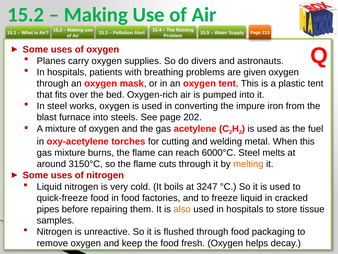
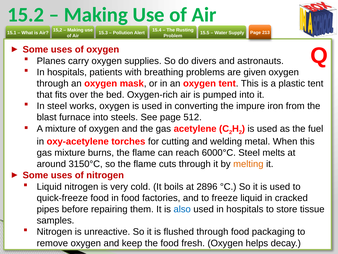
202: 202 -> 512 (193, 117)
3247: 3247 -> 2896 (207, 186)
also colour: orange -> blue (182, 209)
